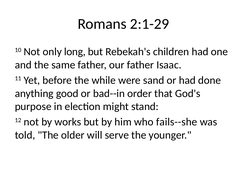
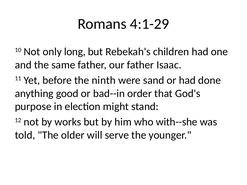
2:1-29: 2:1-29 -> 4:1-29 (150, 24)
while: while -> ninth (104, 80)
fails--she: fails--she -> with--she (177, 122)
